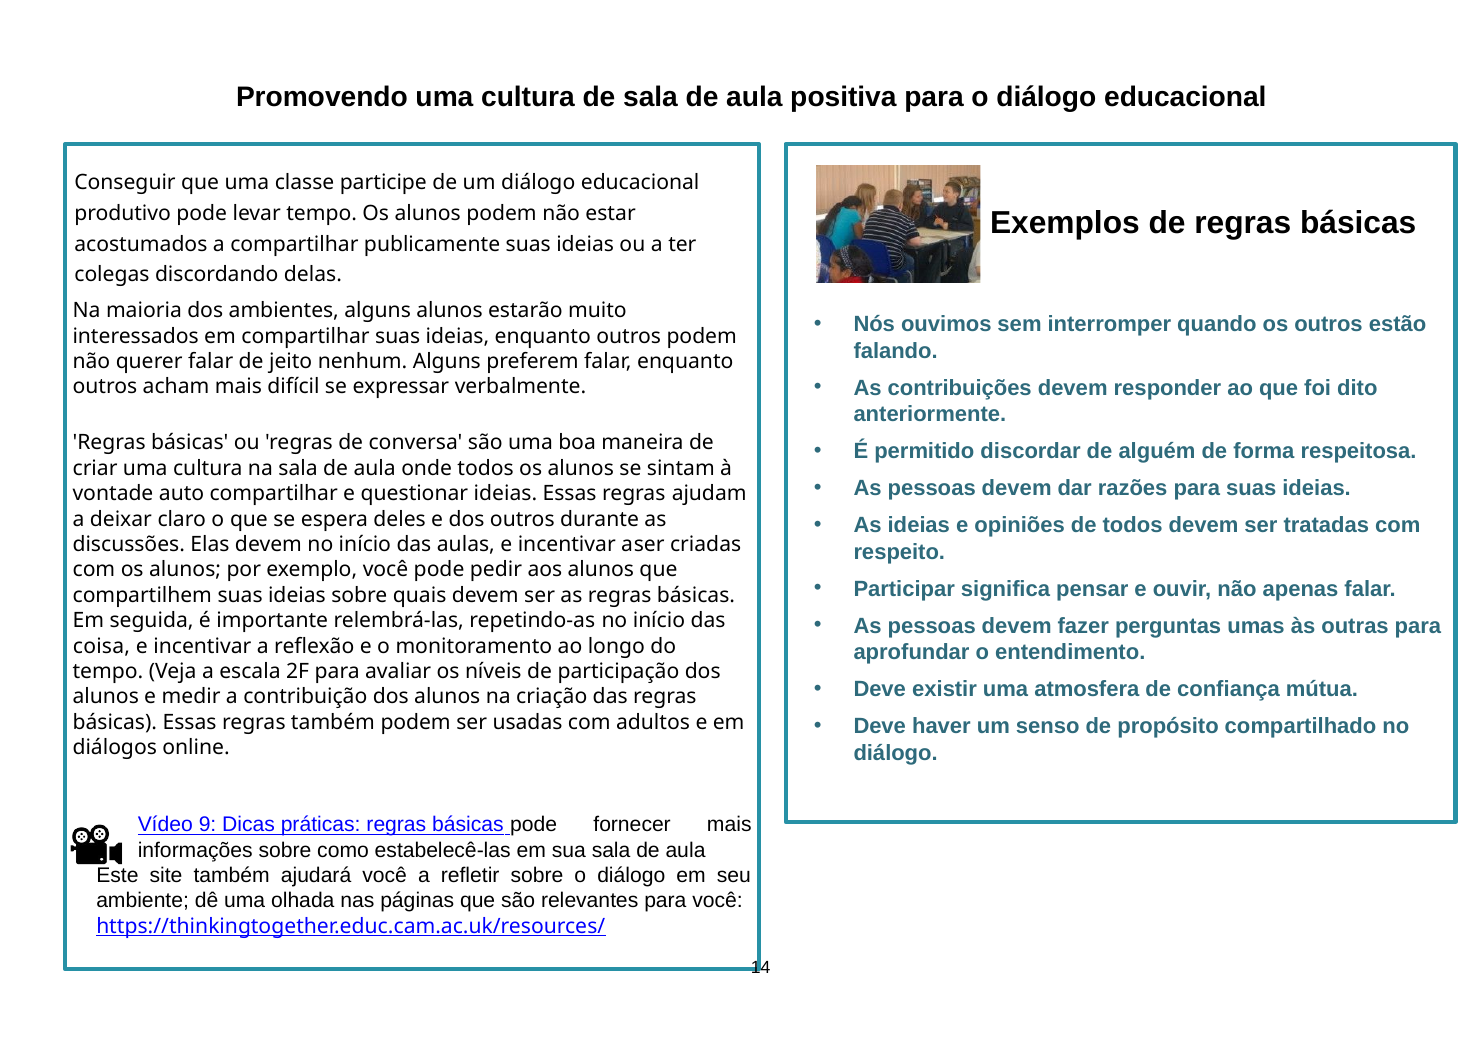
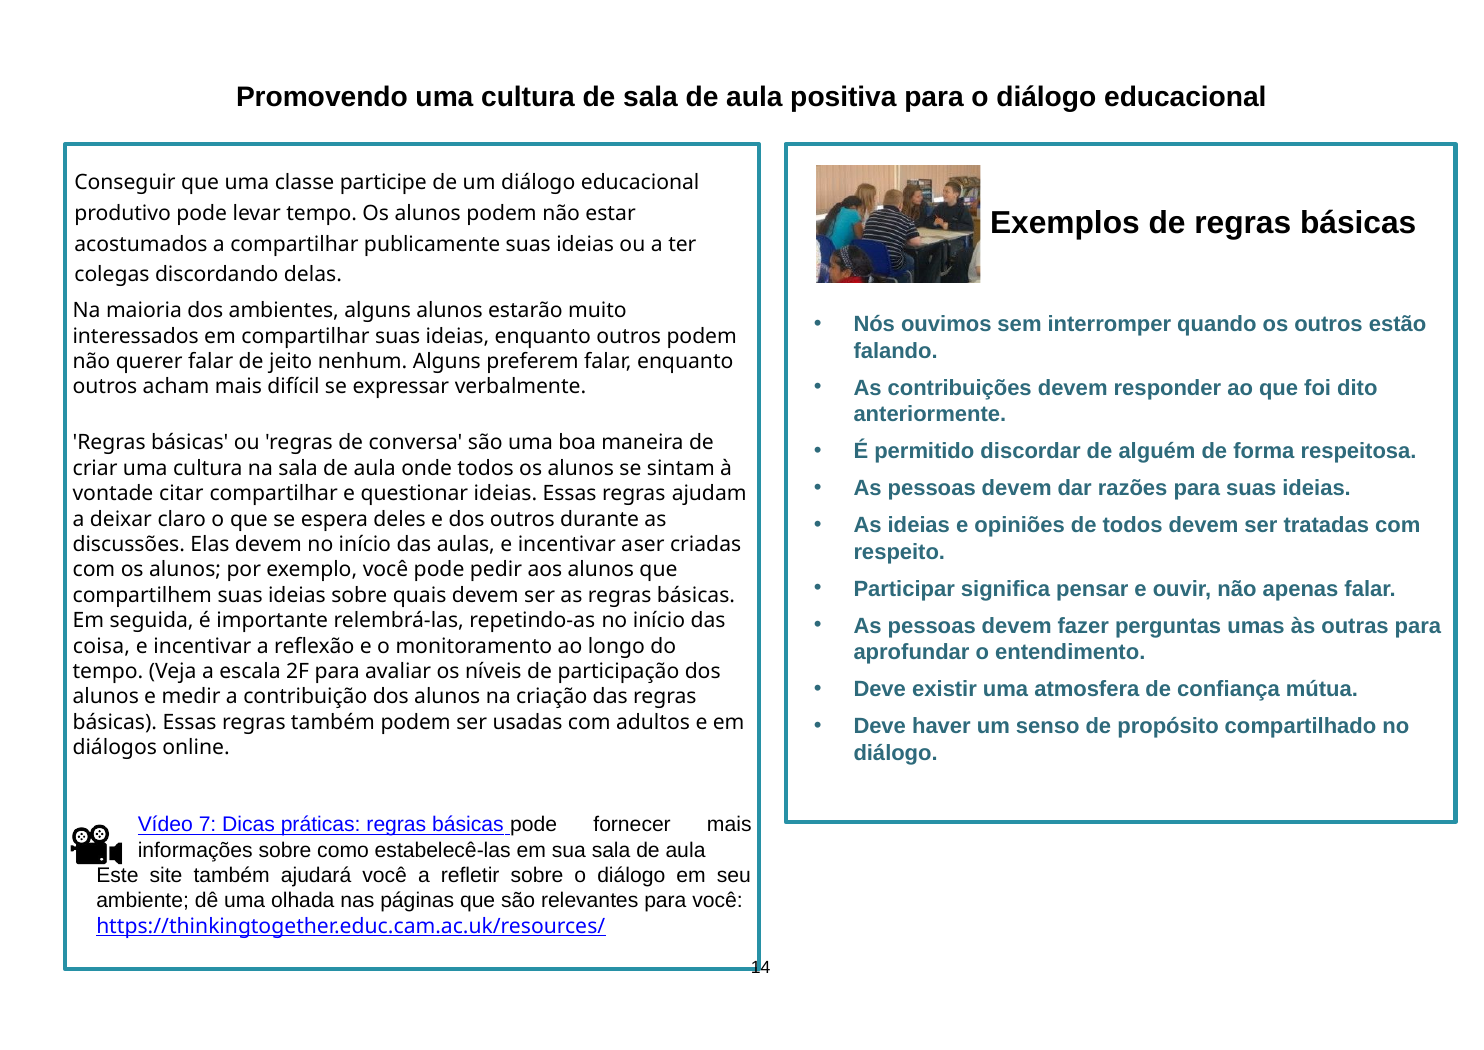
auto: auto -> citar (181, 494)
9: 9 -> 7 (208, 824)
